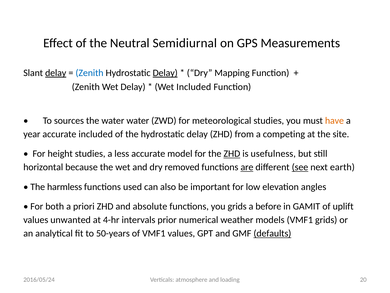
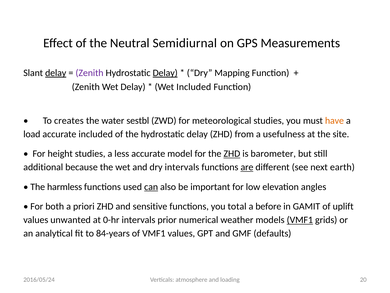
Zenith colour: blue -> purple (90, 73)
sources: sources -> creates (69, 120)
water water: water -> sestbl (138, 120)
year: year -> load (32, 134)
competing: competing -> usefulness (284, 134)
usefulness: usefulness -> barometer (273, 154)
horizontal: horizontal -> additional (43, 167)
dry removed: removed -> intervals (182, 167)
see underline: present -> none (300, 167)
can underline: none -> present (151, 187)
absolute: absolute -> sensitive (150, 206)
you grids: grids -> total (237, 206)
4-hr: 4-hr -> 0-hr (111, 220)
VMF1 underline: none -> present (300, 220)
50-years: 50-years -> 84-years (113, 233)
defaults underline: present -> none (272, 233)
